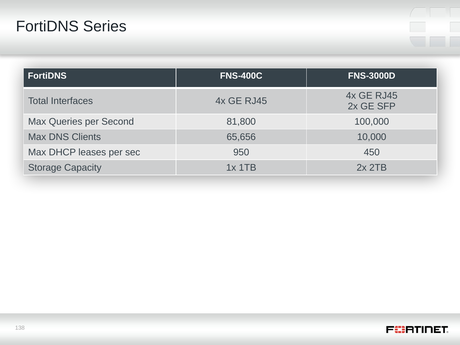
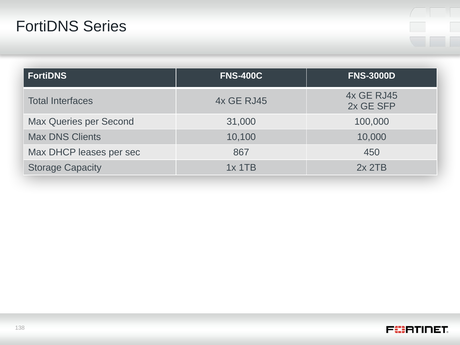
81,800: 81,800 -> 31,000 (241, 122)
65,656: 65,656 -> 10,100 (241, 137)
950: 950 -> 867 (241, 152)
